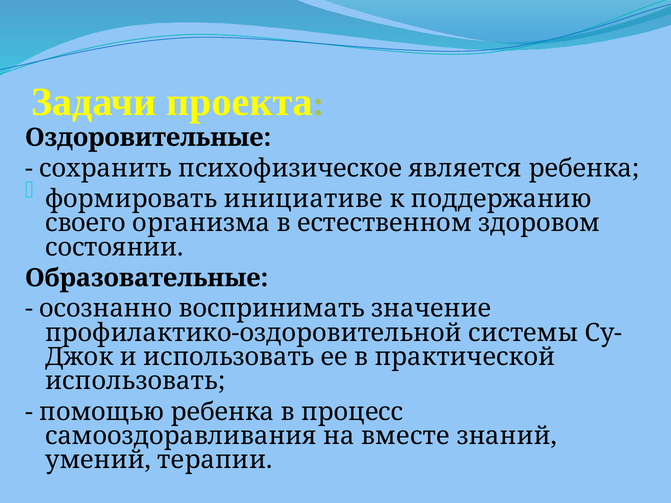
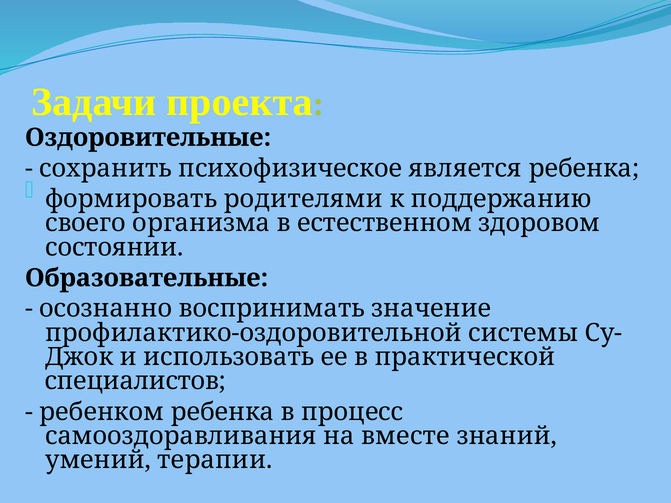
инициативе: инициативе -> родителями (303, 199)
использовать: использовать -> специалистов (135, 381)
помощью: помощью -> ребенком (102, 412)
